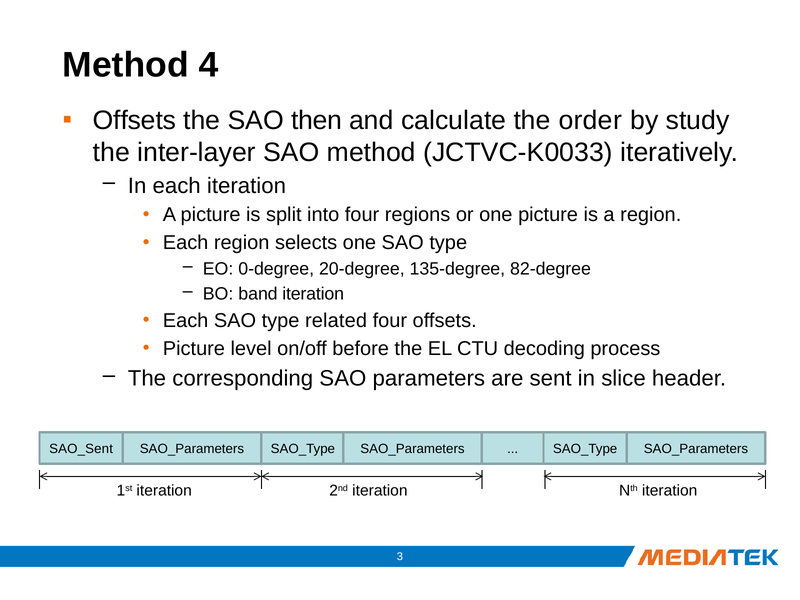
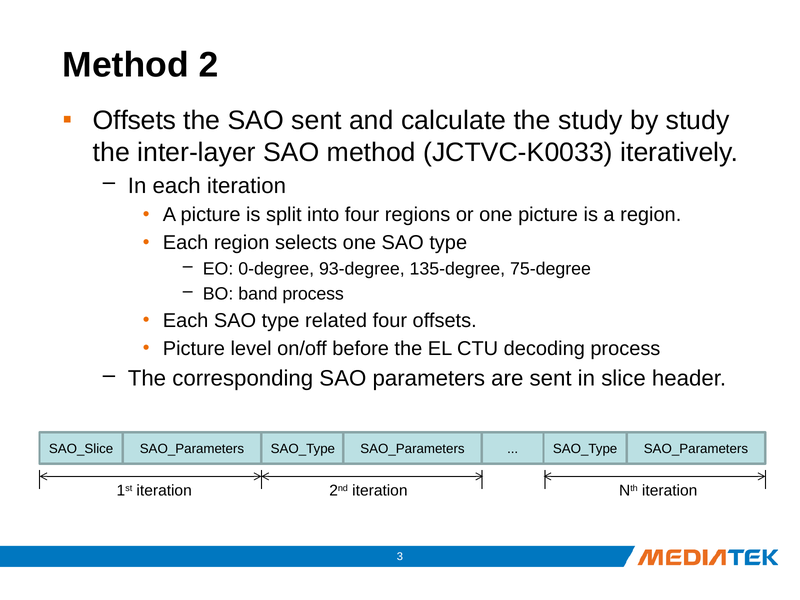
4: 4 -> 2 (209, 65)
SAO then: then -> sent (317, 120)
the order: order -> study (590, 120)
20-degree: 20-degree -> 93-degree (362, 269)
82-degree: 82-degree -> 75-degree (550, 269)
band iteration: iteration -> process (313, 294)
SAO_Sent: SAO_Sent -> SAO_Slice (81, 449)
